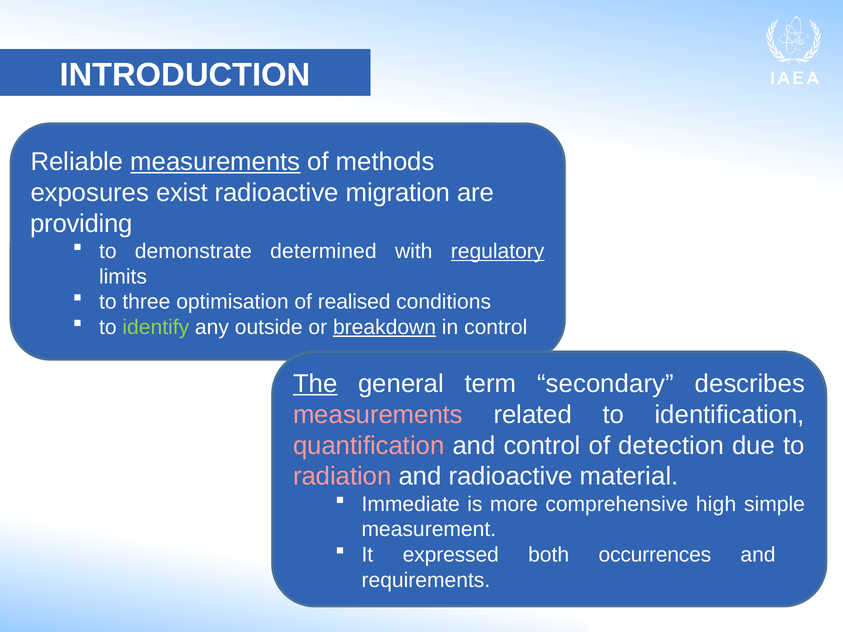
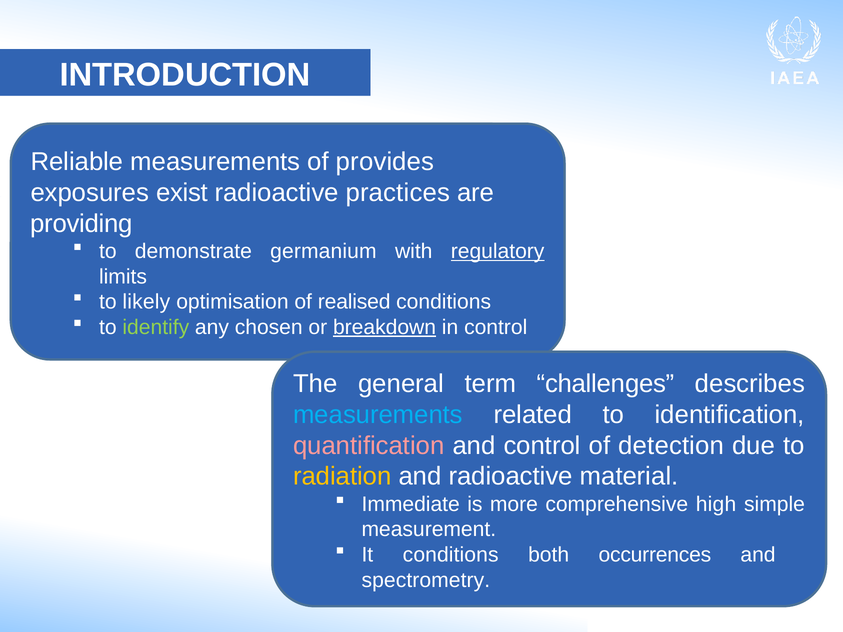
measurements underline: present -> none (215, 162)
methods: methods -> provides (385, 162)
migration: migration -> practices (398, 193)
determined: determined -> germanium (323, 252)
three: three -> likely (146, 302)
outside: outside -> chosen (269, 327)
The underline: present -> none (315, 384)
secondary: secondary -> challenges (606, 384)
measurements colour: pink -> light blue (378, 415)
radiation colour: pink -> yellow (342, 477)
It expressed: expressed -> conditions (451, 555)
requirements: requirements -> spectrometry (426, 580)
